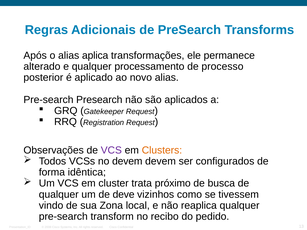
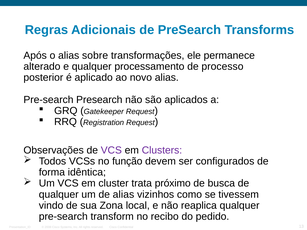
aplica: aplica -> sobre (95, 56)
Clusters colour: orange -> purple (162, 150)
no devem: devem -> função (127, 161)
de deve: deve -> alias (123, 195)
